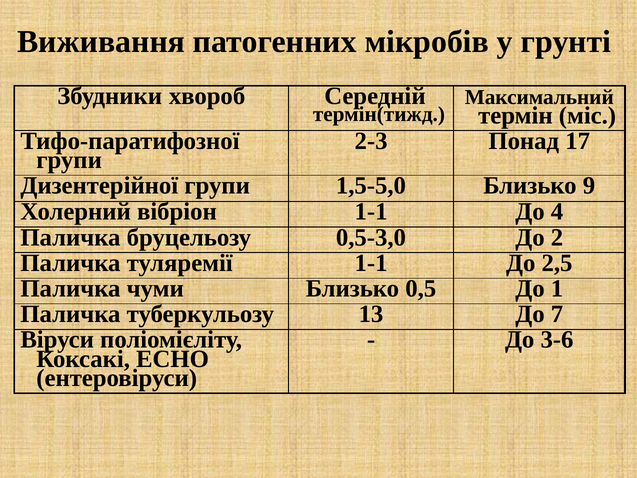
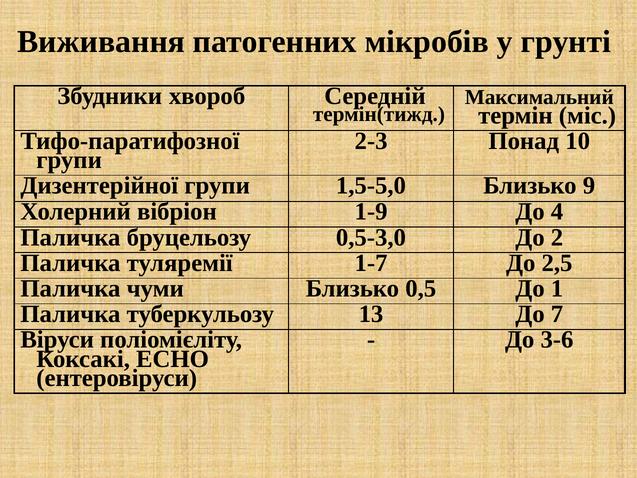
17: 17 -> 10 (578, 141)
вібріон 1-1: 1-1 -> 1-9 (371, 212)
туляремії 1-1: 1-1 -> 1-7 (371, 263)
